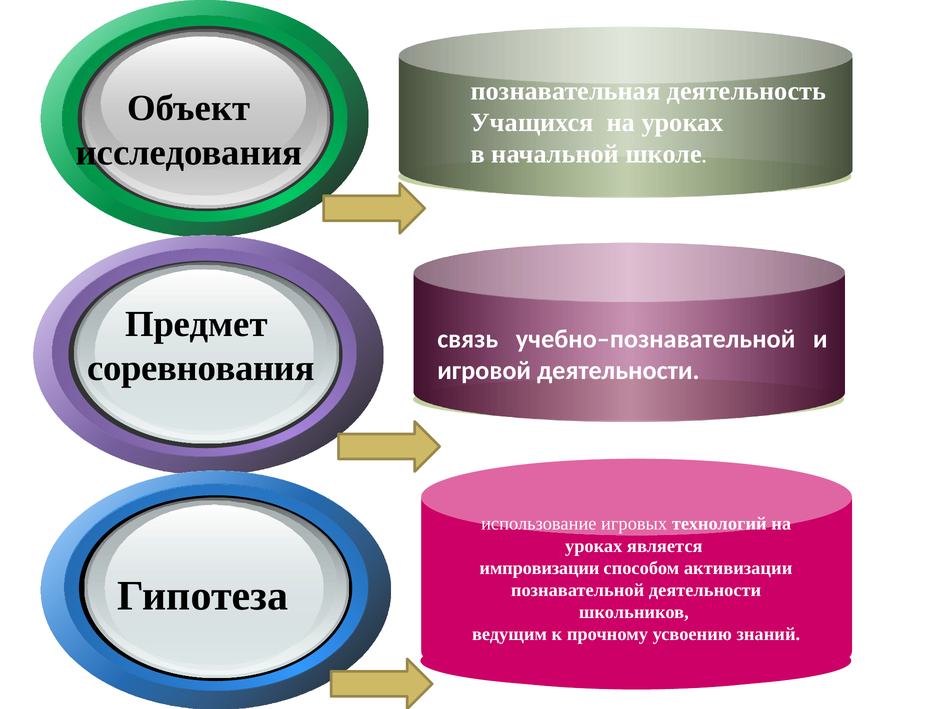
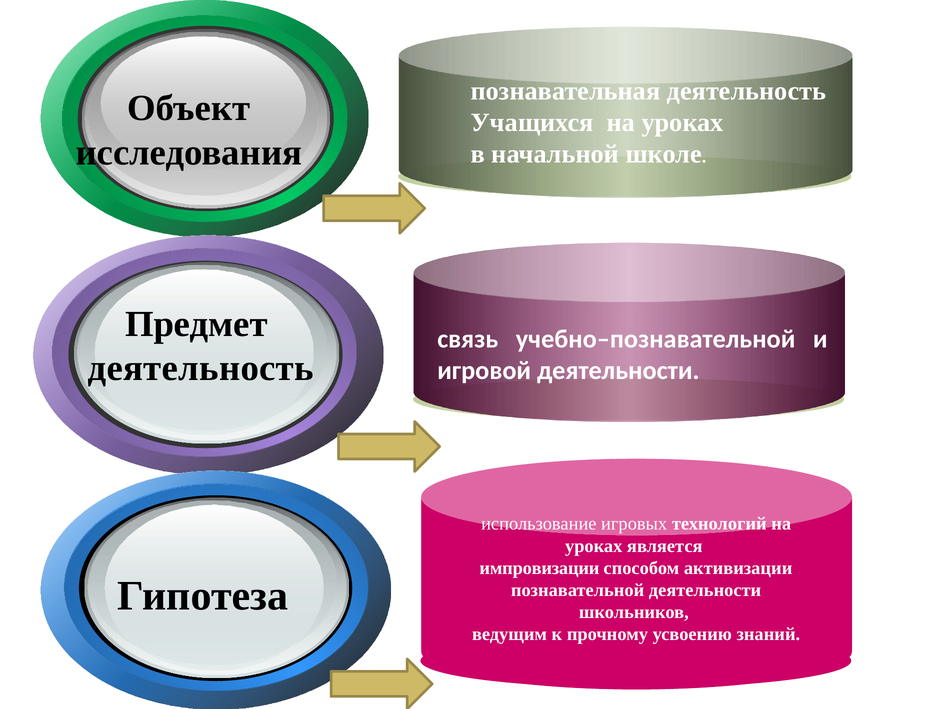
соревнования: соревнования -> деятельность (201, 368)
